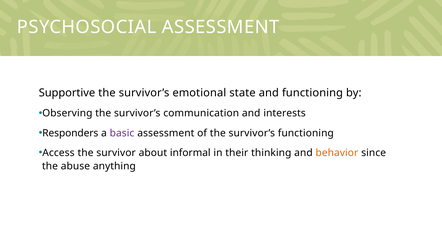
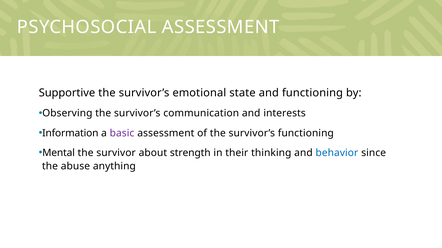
Responders: Responders -> Information (70, 133)
Access: Access -> Mental (59, 153)
informal: informal -> strength (190, 153)
behavior colour: orange -> blue (337, 153)
